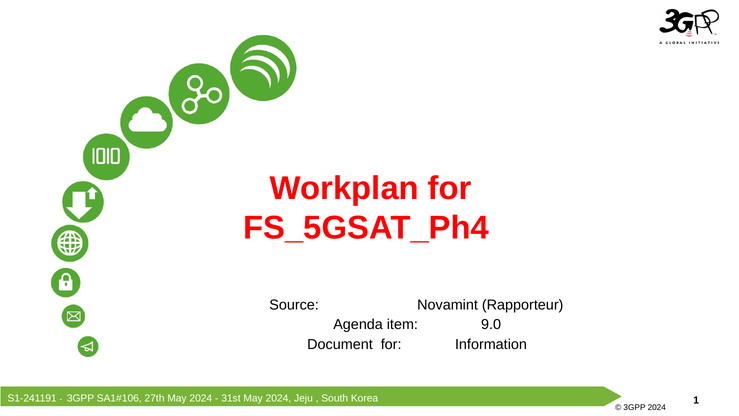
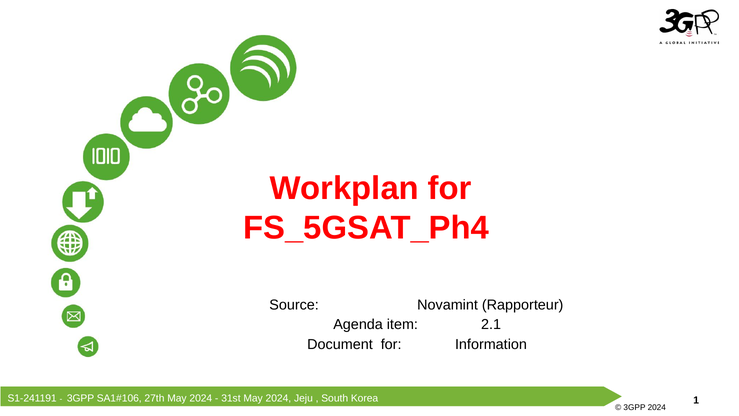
9.0: 9.0 -> 2.1 (491, 324)
